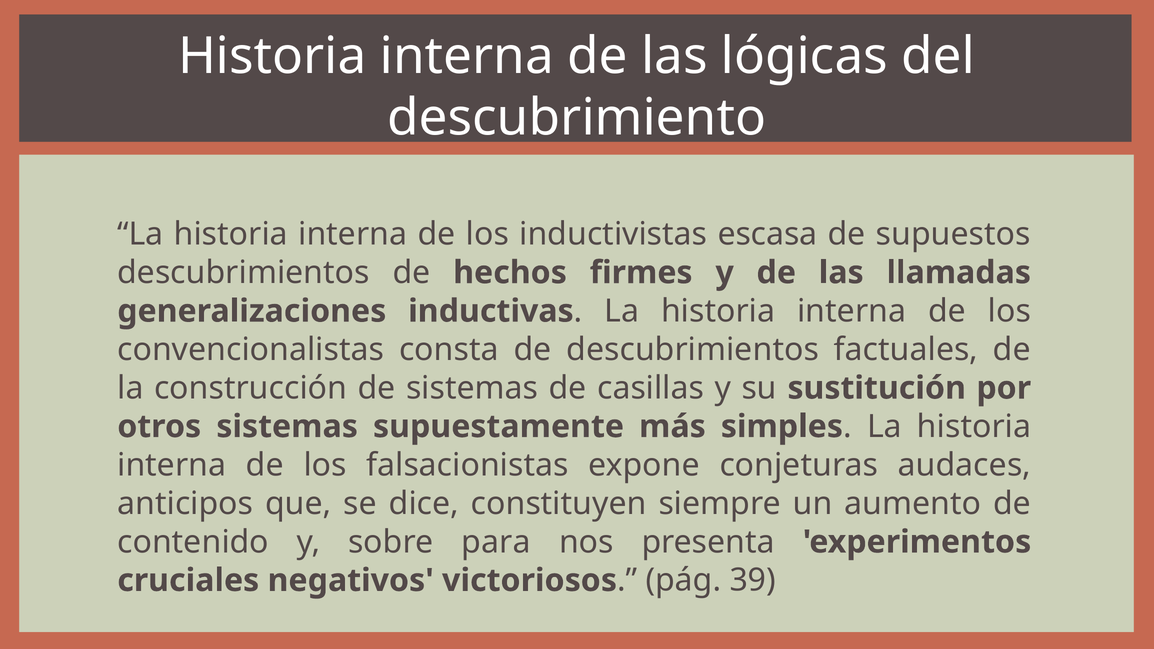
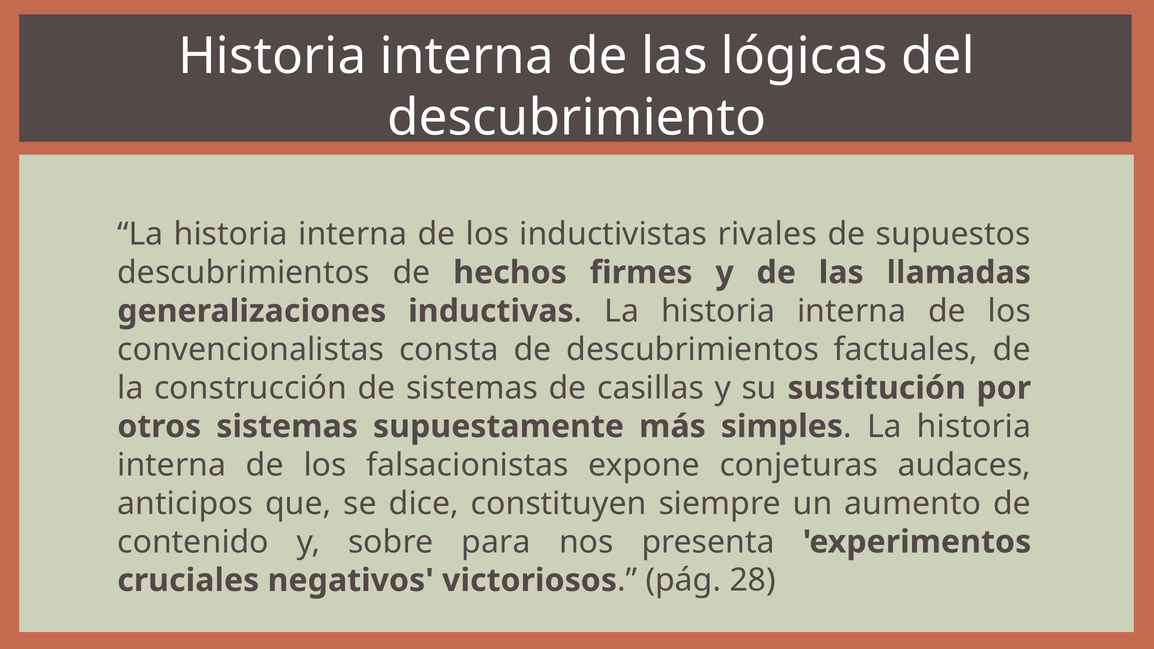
escasa: escasa -> rivales (767, 234)
39: 39 -> 28 (753, 581)
